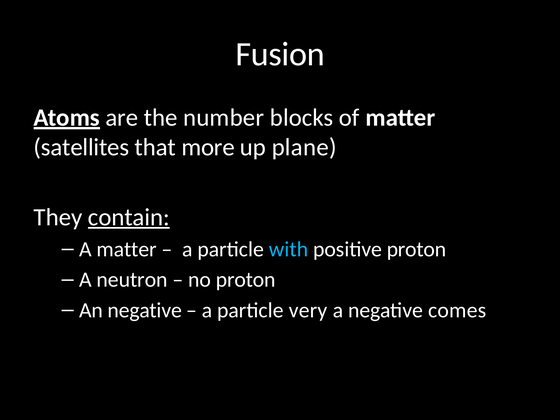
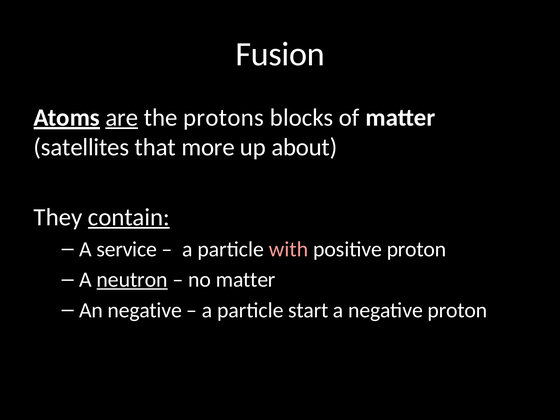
are underline: none -> present (122, 117)
number: number -> protons (224, 117)
plane: plane -> about (304, 147)
A matter: matter -> service (127, 249)
with colour: light blue -> pink (289, 249)
neutron underline: none -> present (132, 280)
no proton: proton -> matter (246, 280)
very: very -> start (308, 310)
negative comes: comes -> proton (457, 310)
